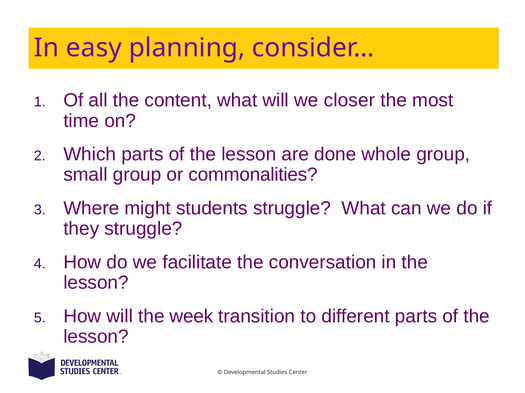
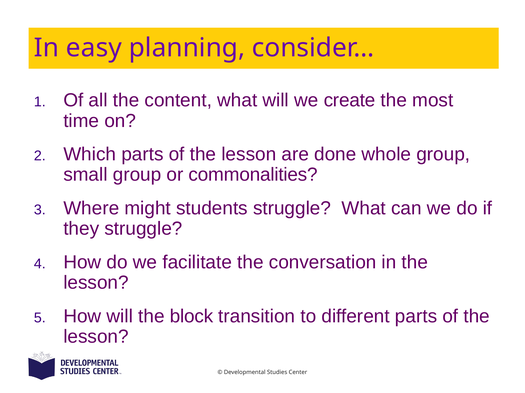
closer: closer -> create (350, 101)
week: week -> block (191, 317)
